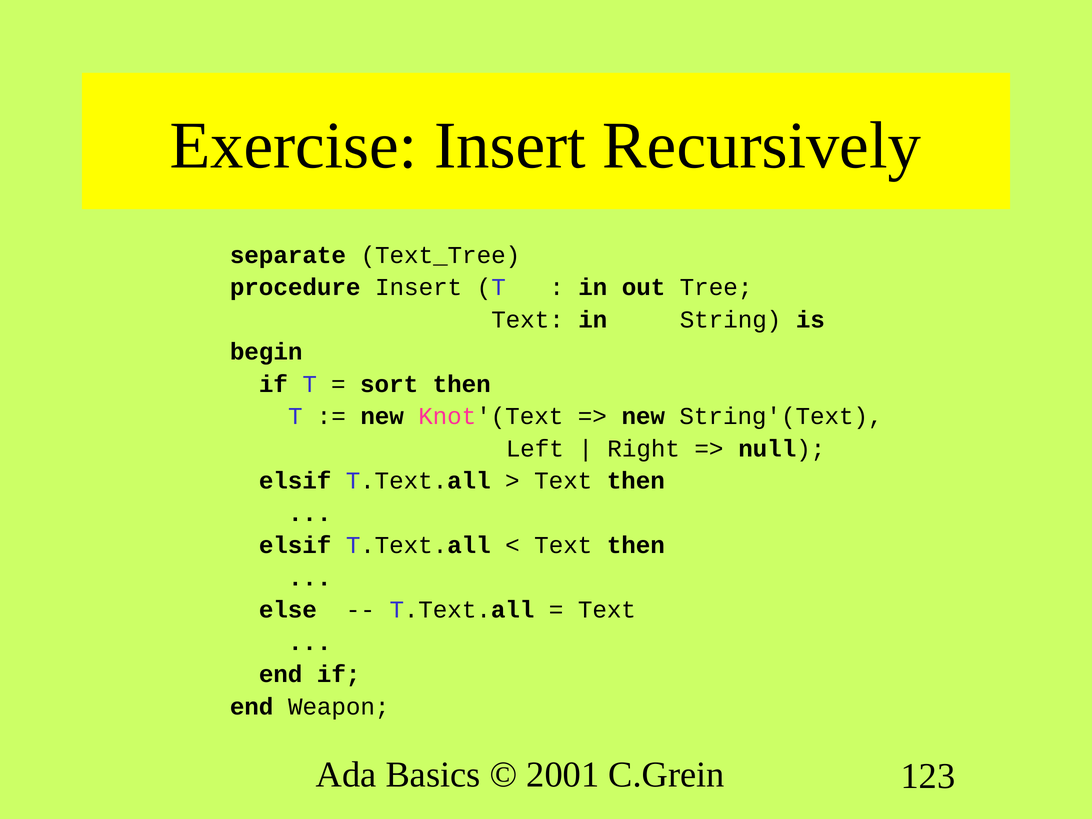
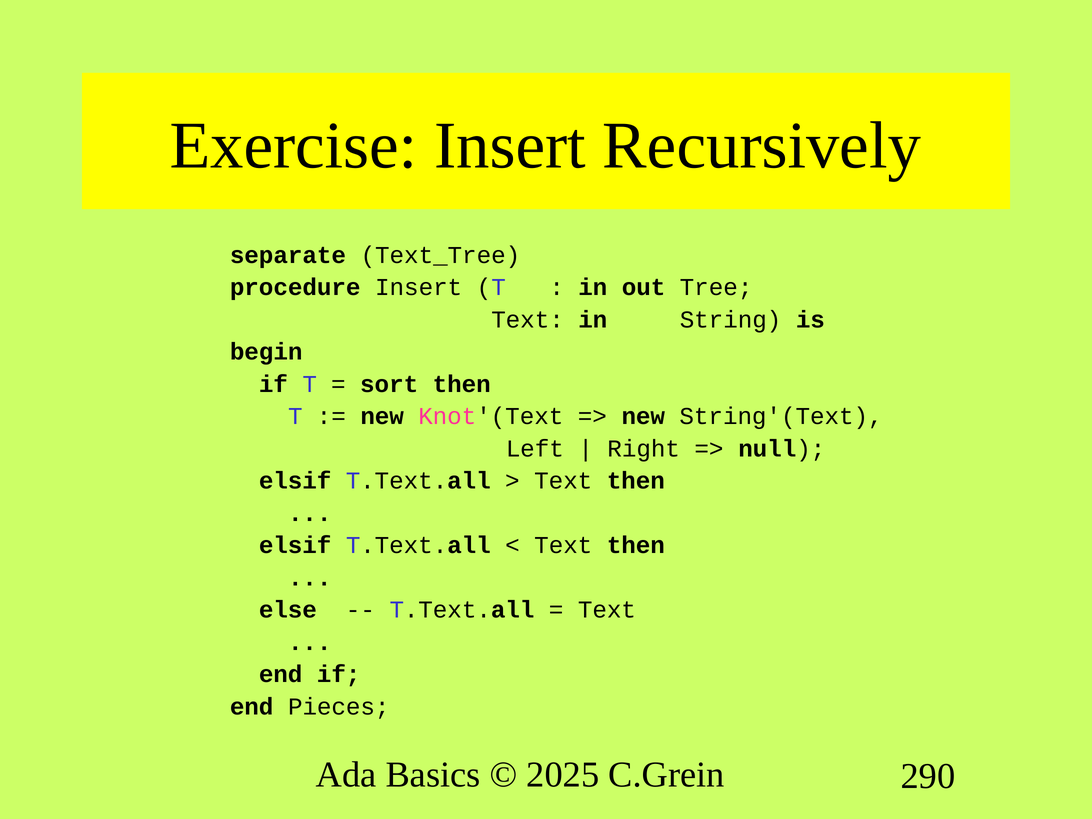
Weapon: Weapon -> Pieces (339, 707)
2001: 2001 -> 2025 (563, 775)
123: 123 -> 290 (928, 776)
